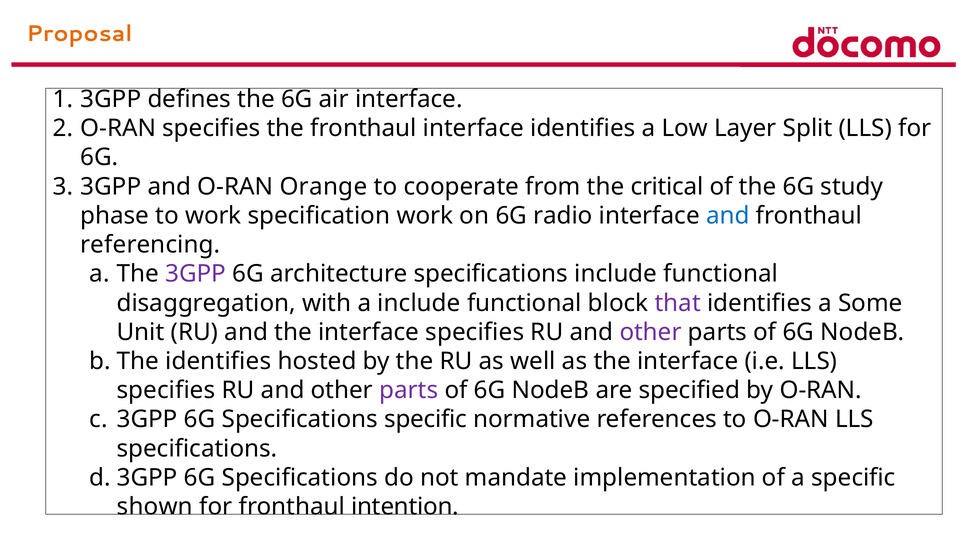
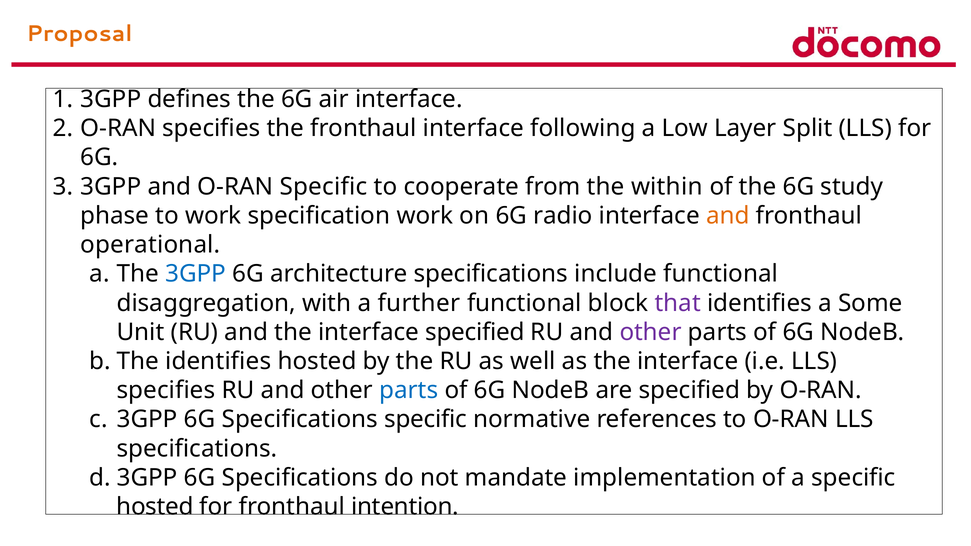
interface identifies: identifies -> following (583, 128)
O-RAN Orange: Orange -> Specific (323, 187)
critical: critical -> within (667, 187)
and colour: blue -> orange (728, 216)
referencing: referencing -> operational (150, 245)
3GPP colour: purple -> blue (196, 274)
a include: include -> further (419, 303)
interface specifies: specifies -> specified (475, 332)
parts colour: purple -> blue (409, 390)
shown: shown -> hosted (155, 507)
